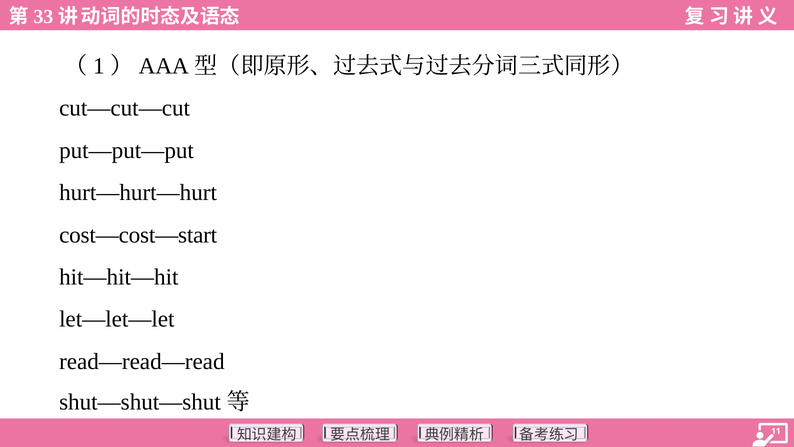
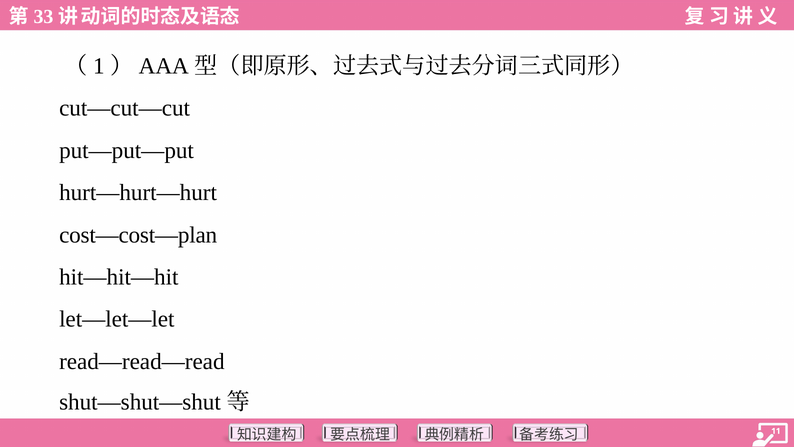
cost—cost—start: cost—cost—start -> cost—cost—plan (138, 235)
